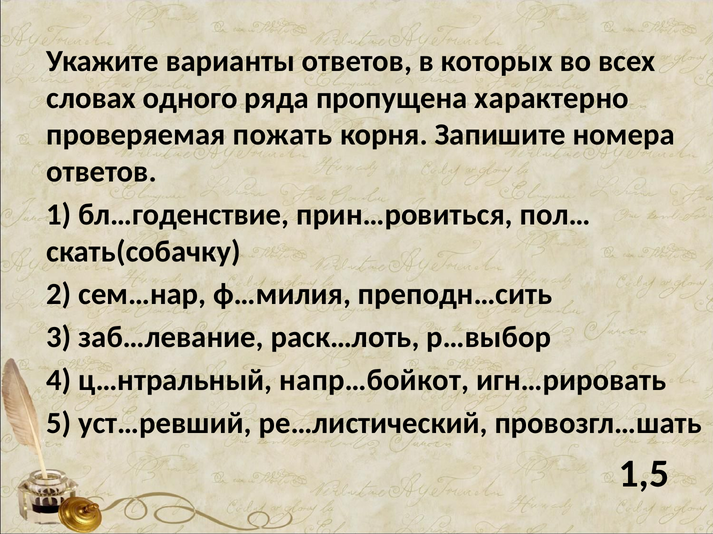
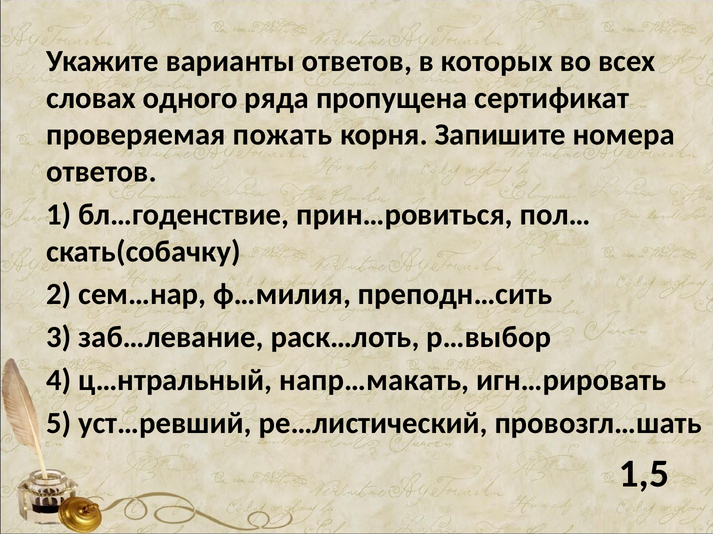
характерно: характерно -> сертификат (552, 98)
напр…бойкот: напр…бойкот -> напр…макать (374, 381)
